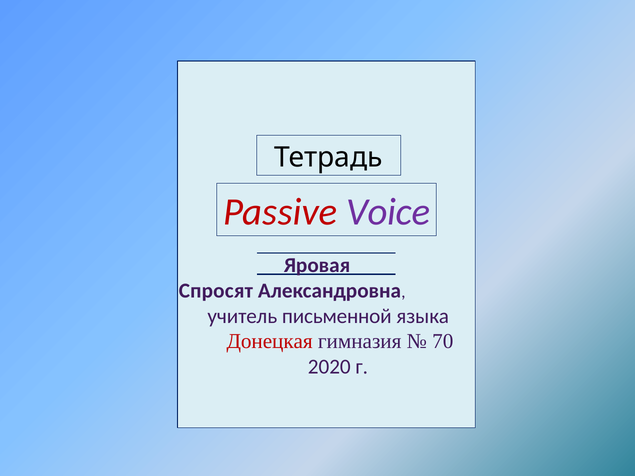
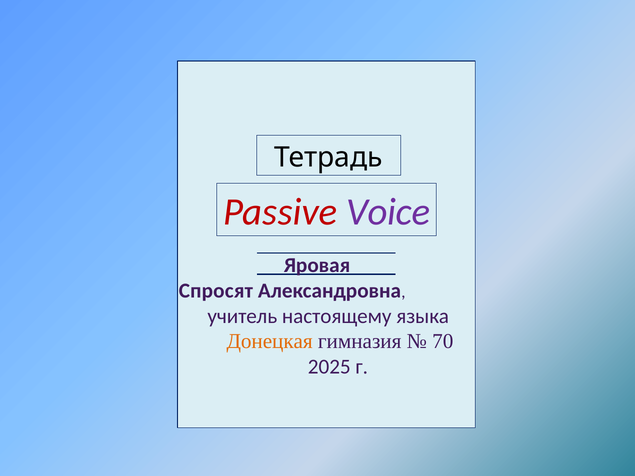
письменной: письменной -> настоящему (337, 316)
Донецкая colour: red -> orange (270, 342)
2020: 2020 -> 2025 (329, 367)
